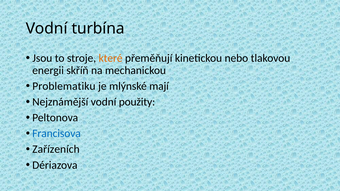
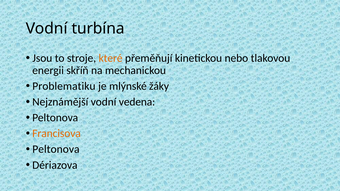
mají: mají -> žáky (159, 86)
použity: použity -> vedena (137, 102)
Francisova colour: blue -> orange (57, 134)
Zařízeních: Zařízeních -> Peltonova (56, 149)
